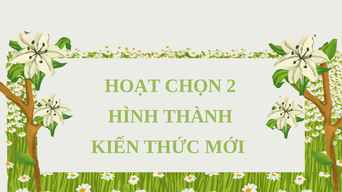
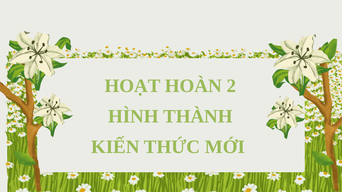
CHỌN: CHỌN -> HOÀN (193, 86)
